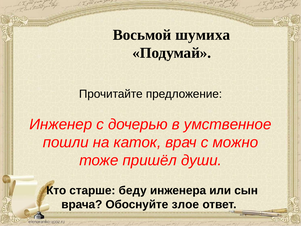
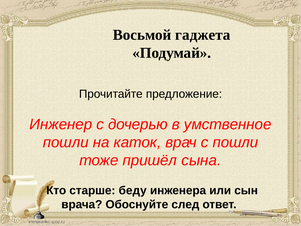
шумиха: шумиха -> гаджета (203, 35)
с можно: можно -> пошли (235, 142)
души: души -> сына (201, 160)
злое: злое -> след (185, 204)
